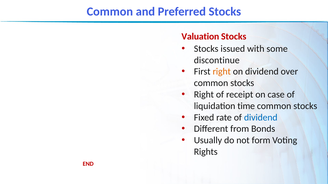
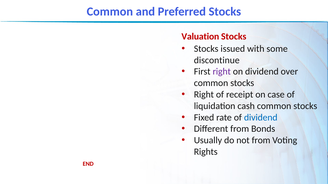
right colour: orange -> purple (222, 72)
time: time -> cash (246, 106)
not form: form -> from (261, 141)
